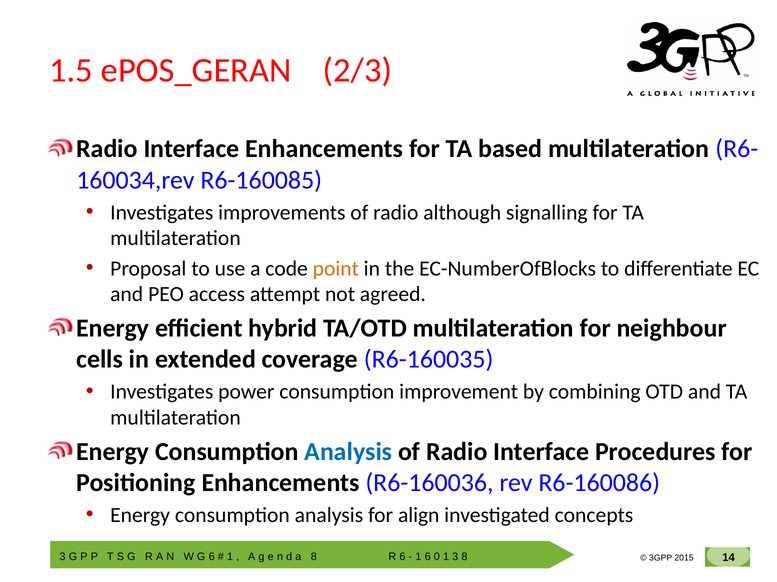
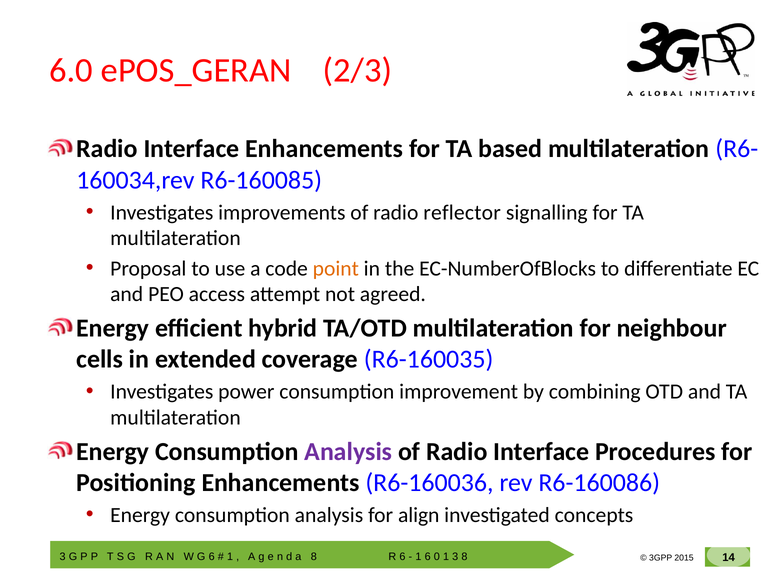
1.5: 1.5 -> 6.0 (71, 70)
although: although -> reflector (462, 213)
Analysis colour: blue -> purple (348, 452)
